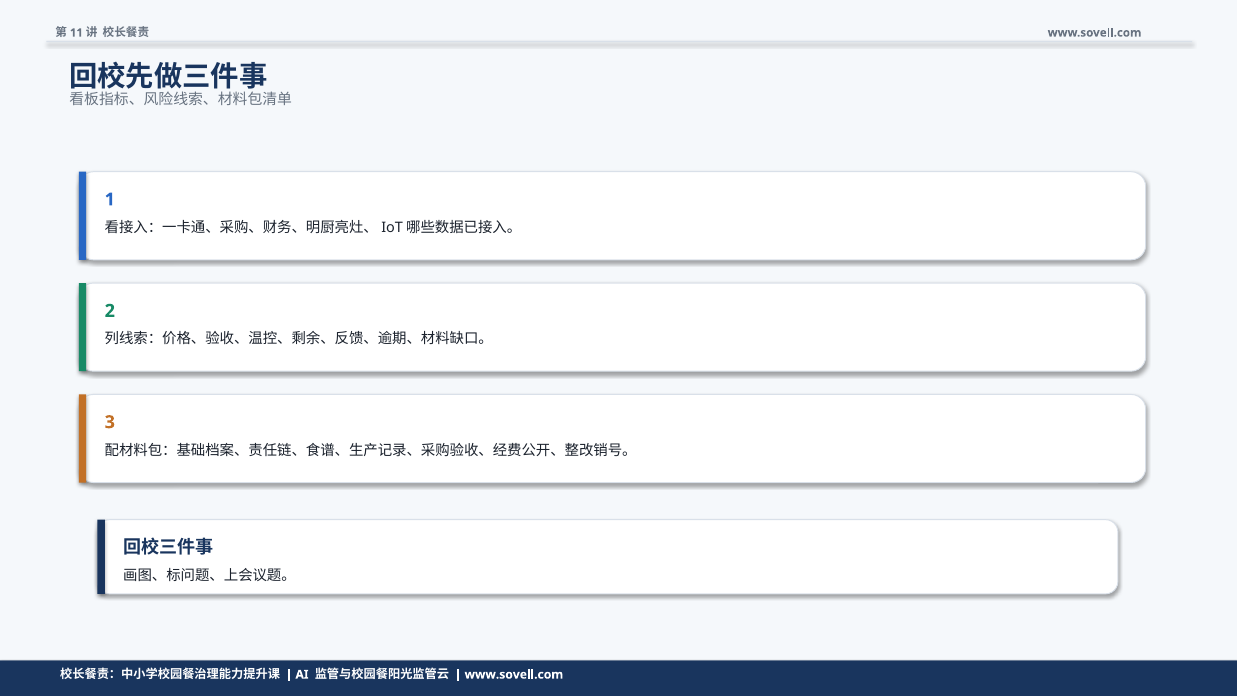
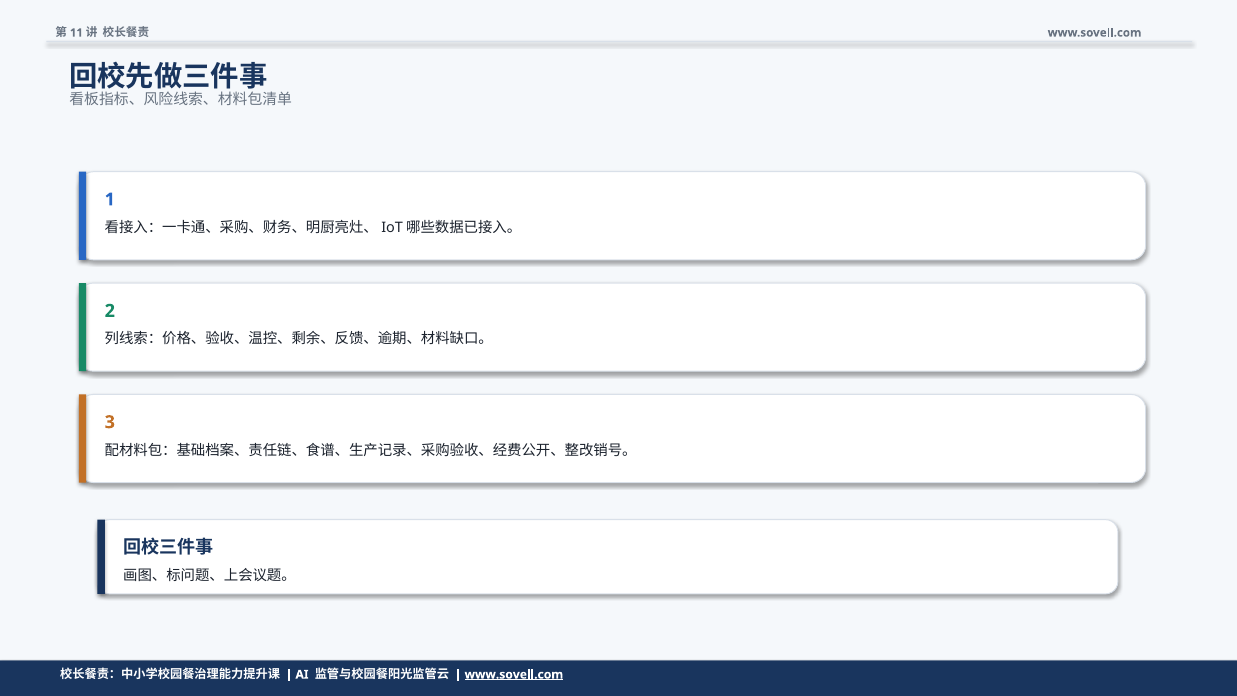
www.sovell.com underline: none -> present (514, 674)
